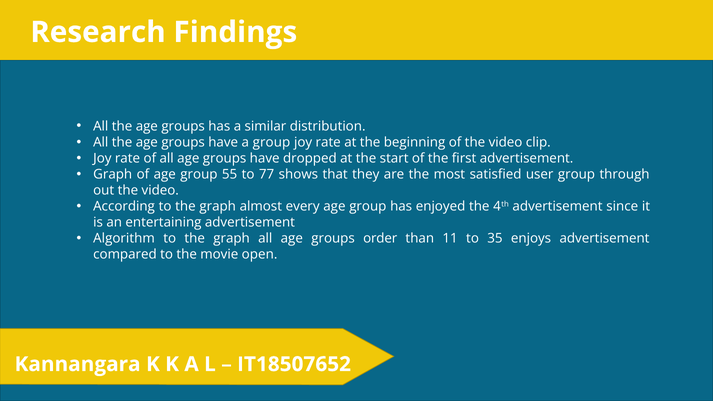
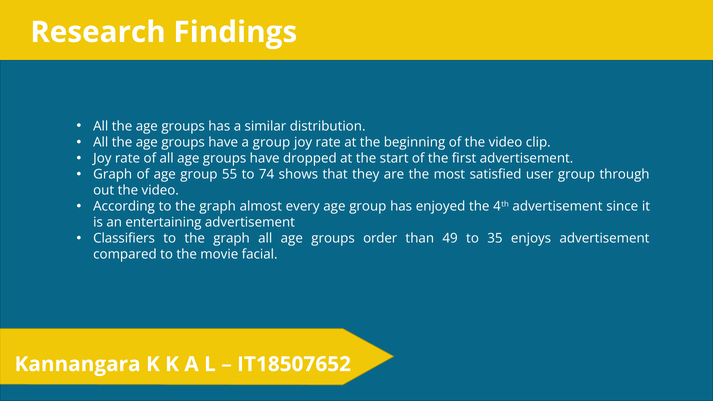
77: 77 -> 74 (267, 174)
Algorithm: Algorithm -> Classifiers (124, 239)
11: 11 -> 49 (450, 239)
open: open -> facial (260, 255)
